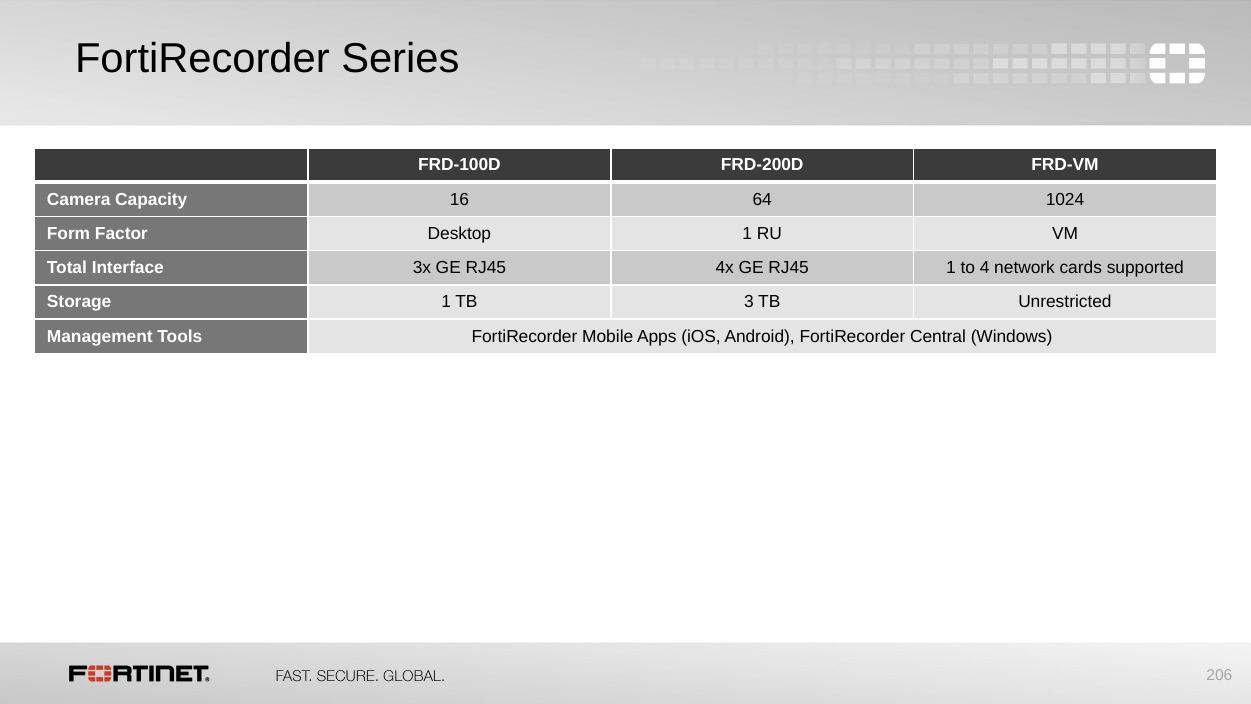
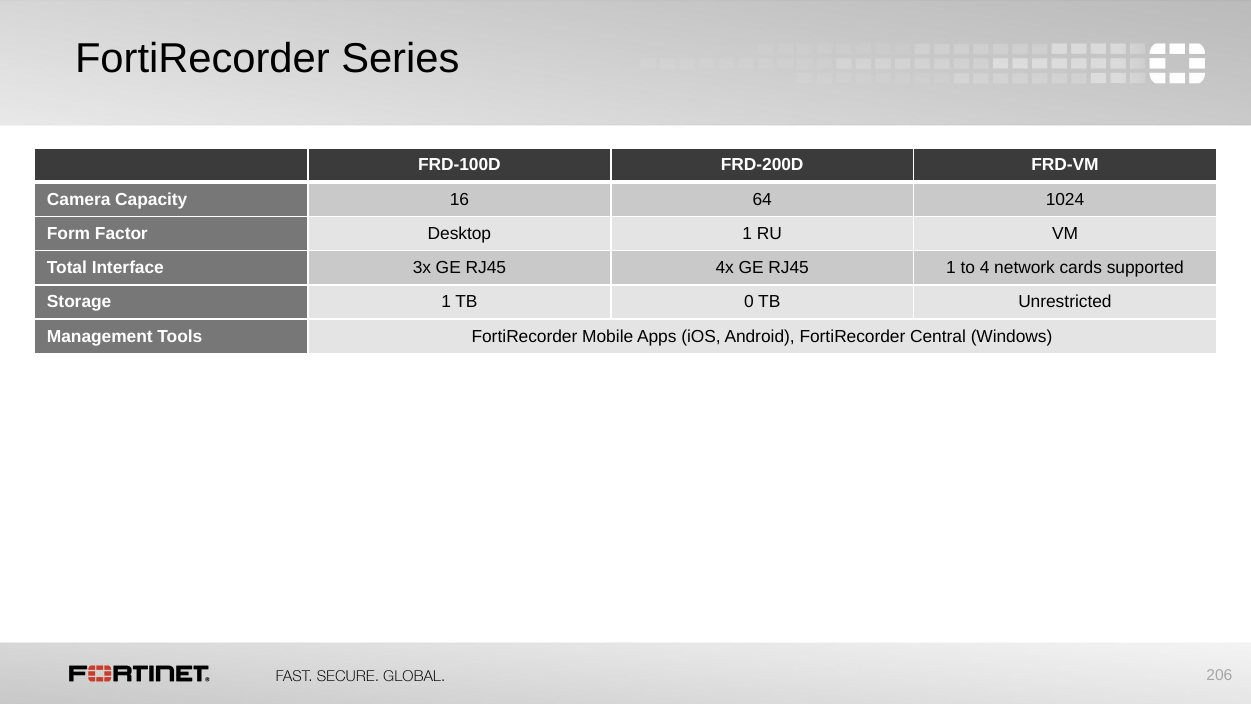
3: 3 -> 0 (749, 302)
